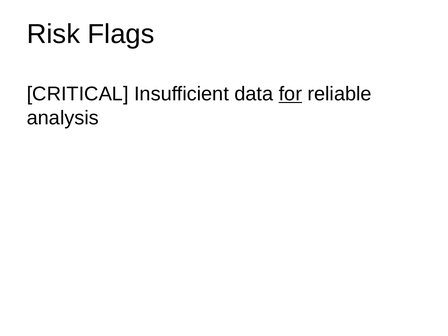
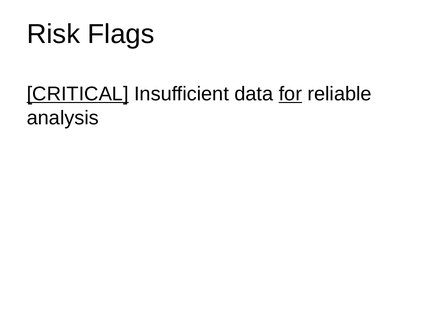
CRITICAL underline: none -> present (78, 94)
